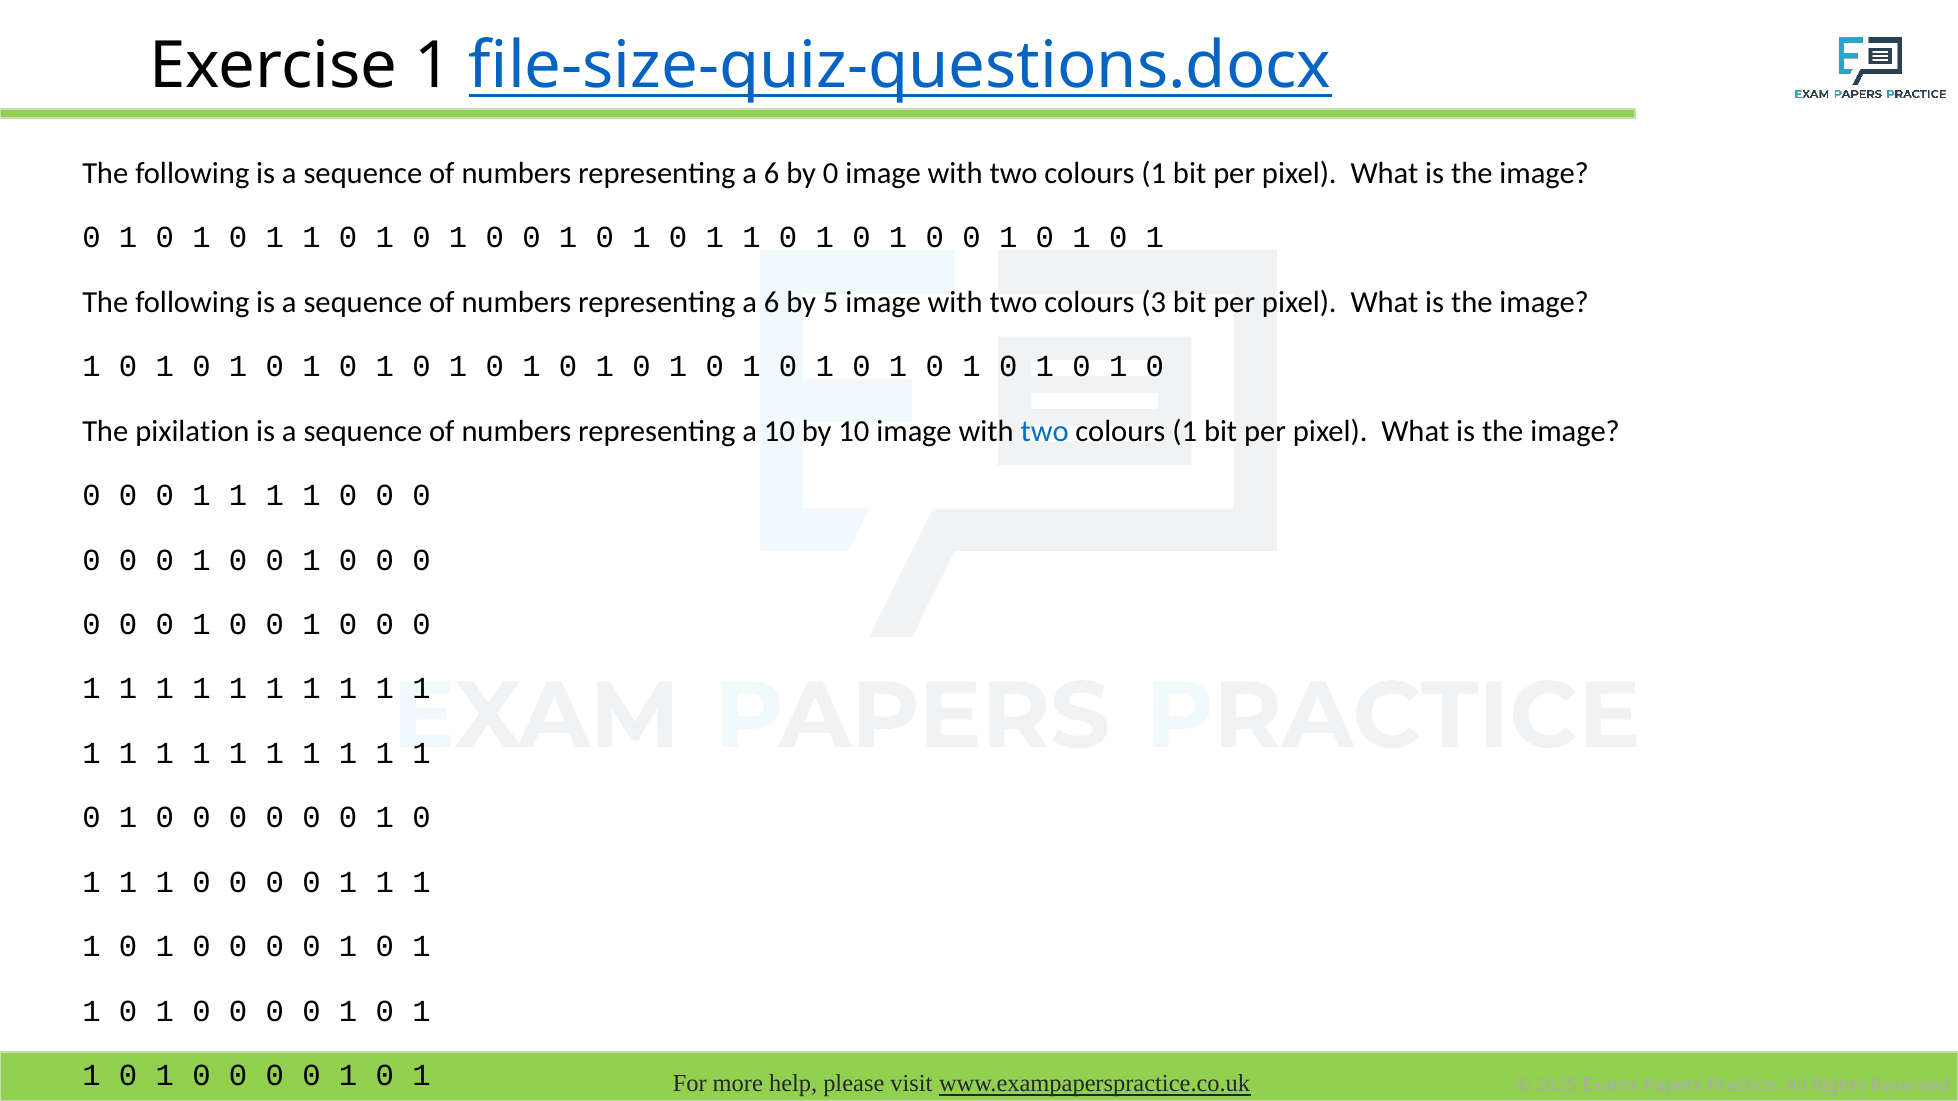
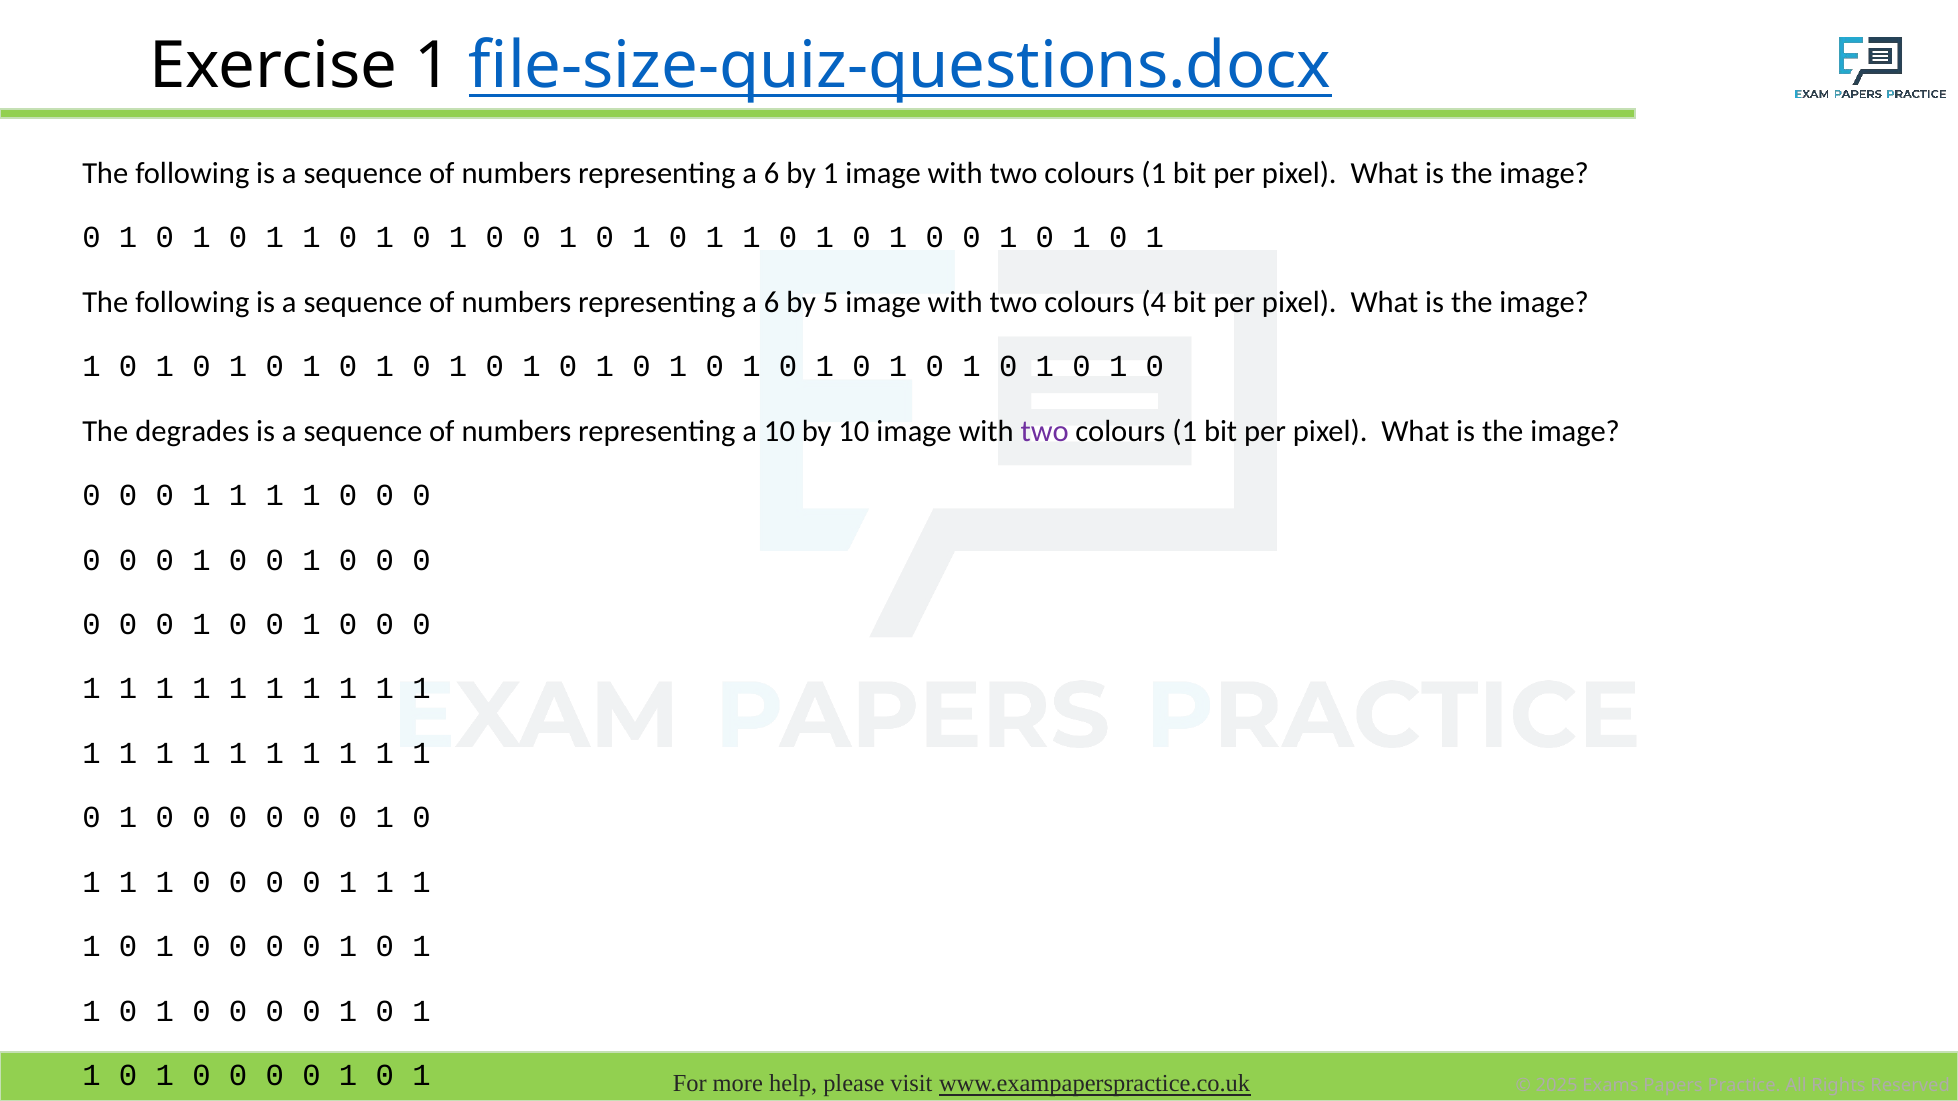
by 0: 0 -> 1 (831, 173)
3: 3 -> 4 (1154, 302)
pixilation: pixilation -> degrades (192, 431)
two colour: blue -> purple (1045, 431)
